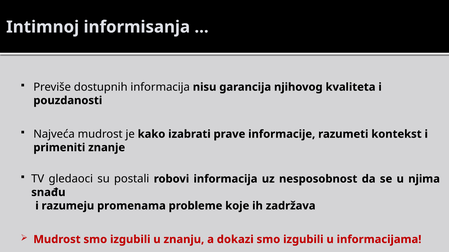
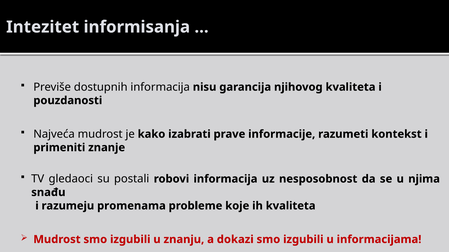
Intimnoj: Intimnoj -> Intezitet (43, 27)
ih zadržava: zadržava -> kvaliteta (291, 206)
